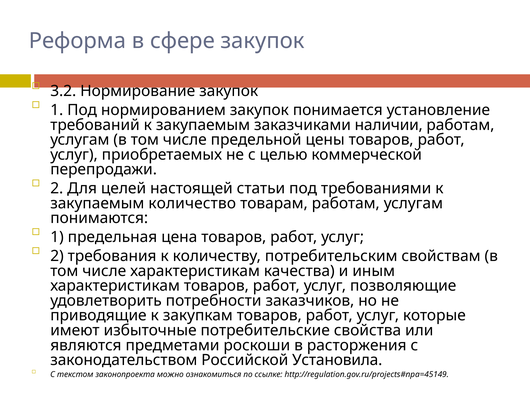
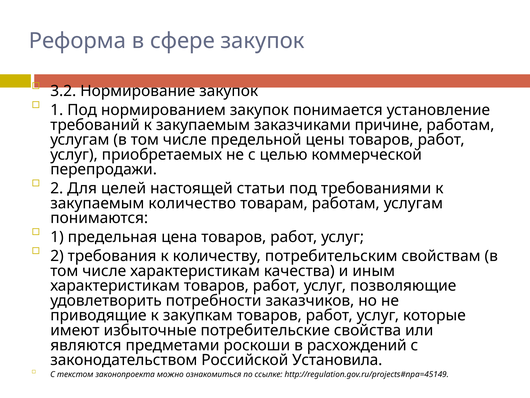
наличии: наличии -> причине (389, 125)
расторжения: расторжения -> расхождений (357, 345)
